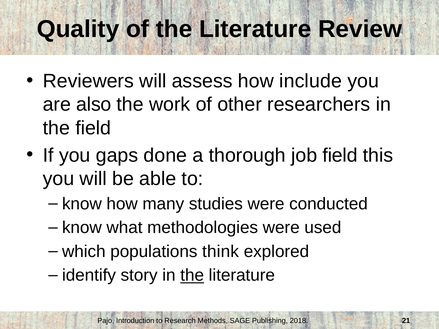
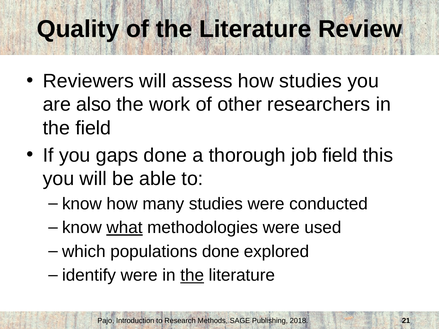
how include: include -> studies (311, 81)
what underline: none -> present (124, 228)
populations think: think -> done (221, 252)
identify story: story -> were (139, 276)
